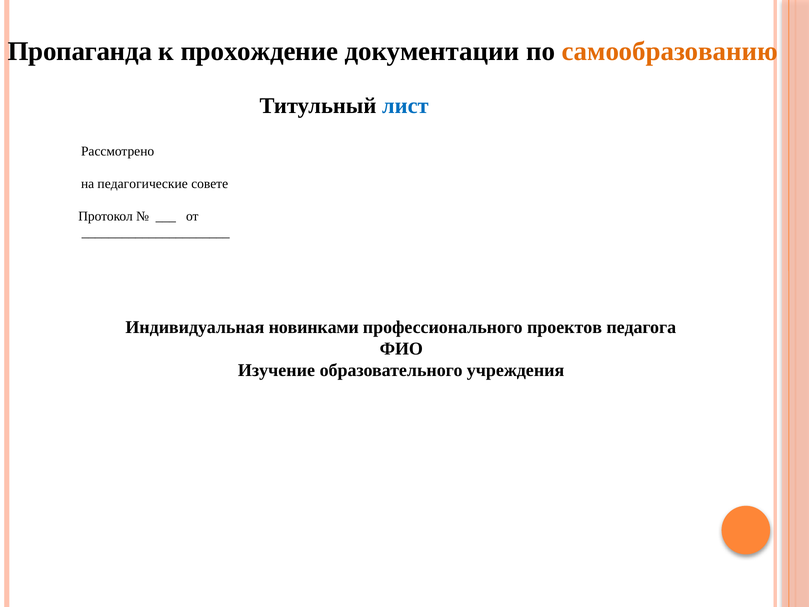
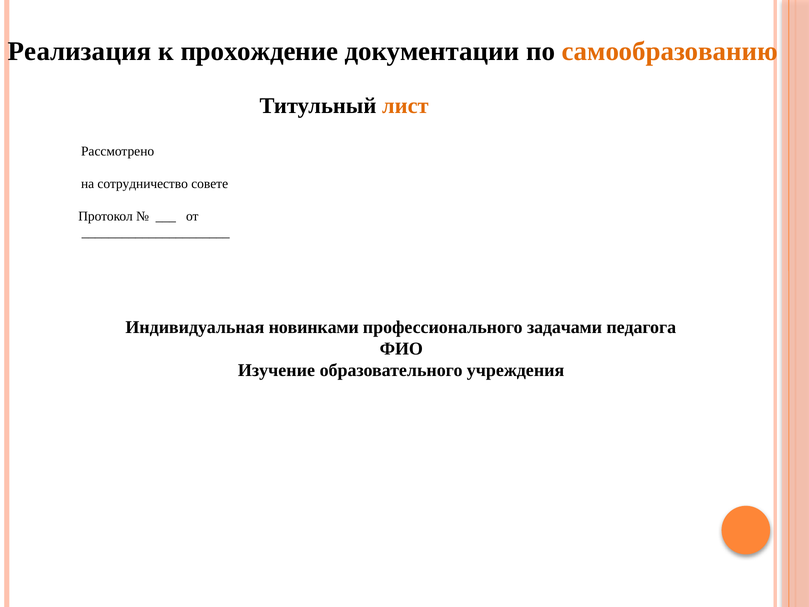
Пропаганда: Пропаганда -> Реализация (80, 51)
лист colour: blue -> orange (405, 106)
педагогические: педагогические -> сотрудничество (143, 184)
проектов: проектов -> задачами (565, 327)
